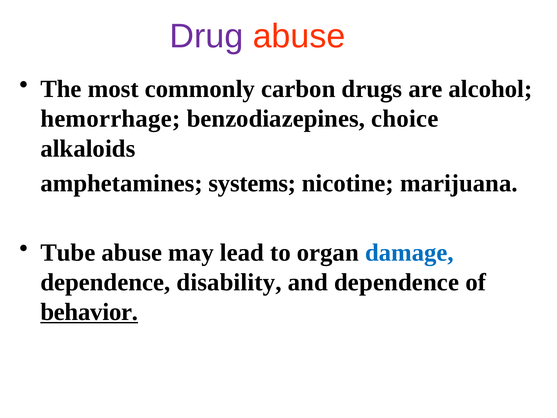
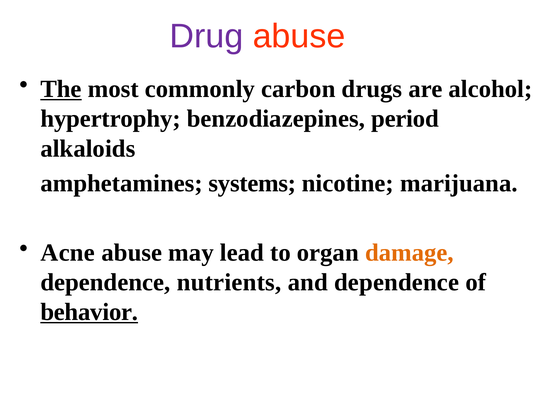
The underline: none -> present (61, 89)
hemorrhage: hemorrhage -> hypertrophy (111, 119)
choice: choice -> period (405, 119)
Tube: Tube -> Acne (68, 252)
damage colour: blue -> orange (409, 252)
disability: disability -> nutrients (229, 282)
